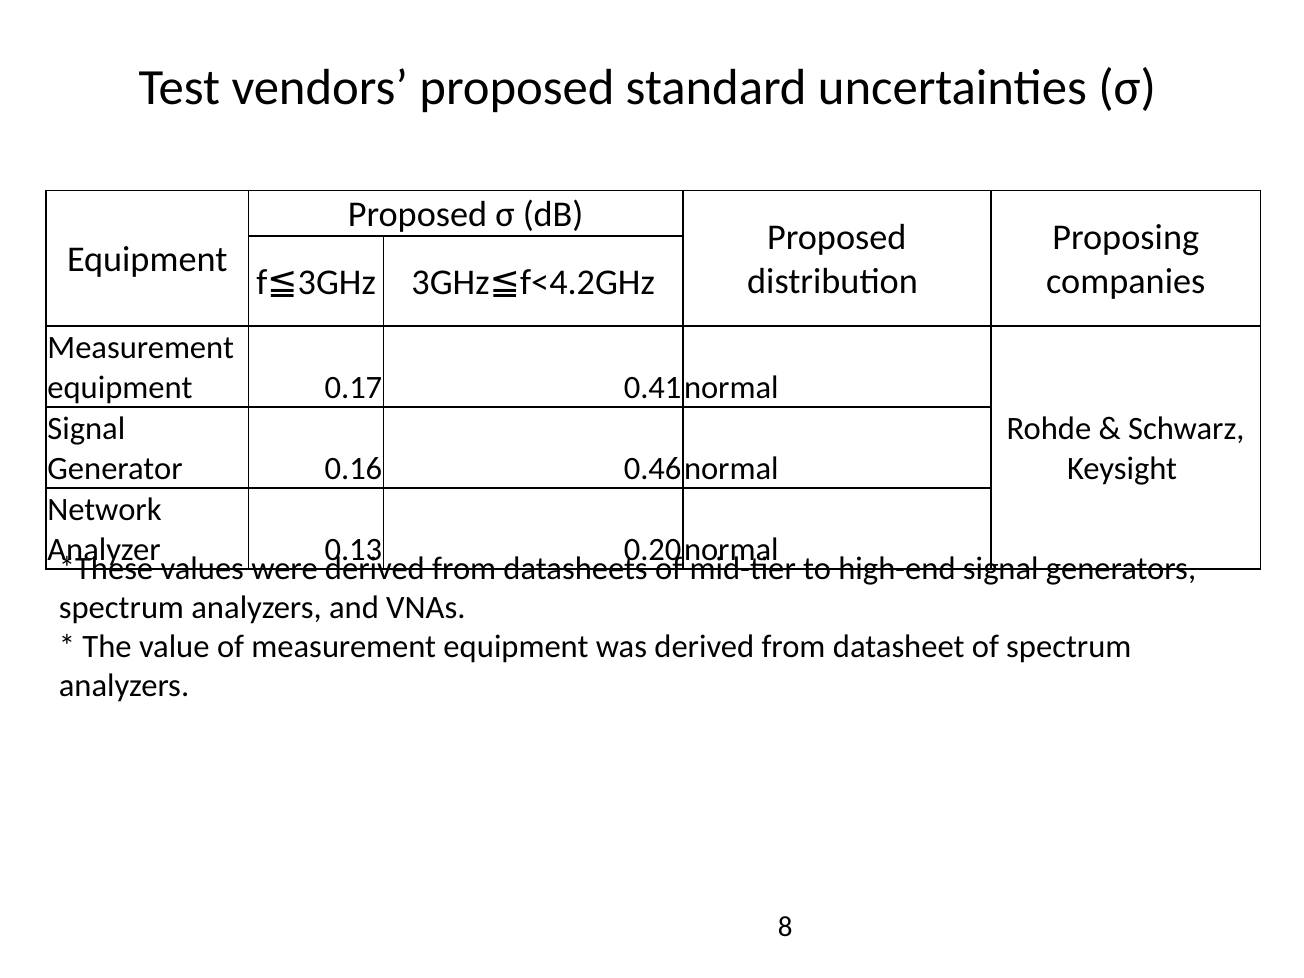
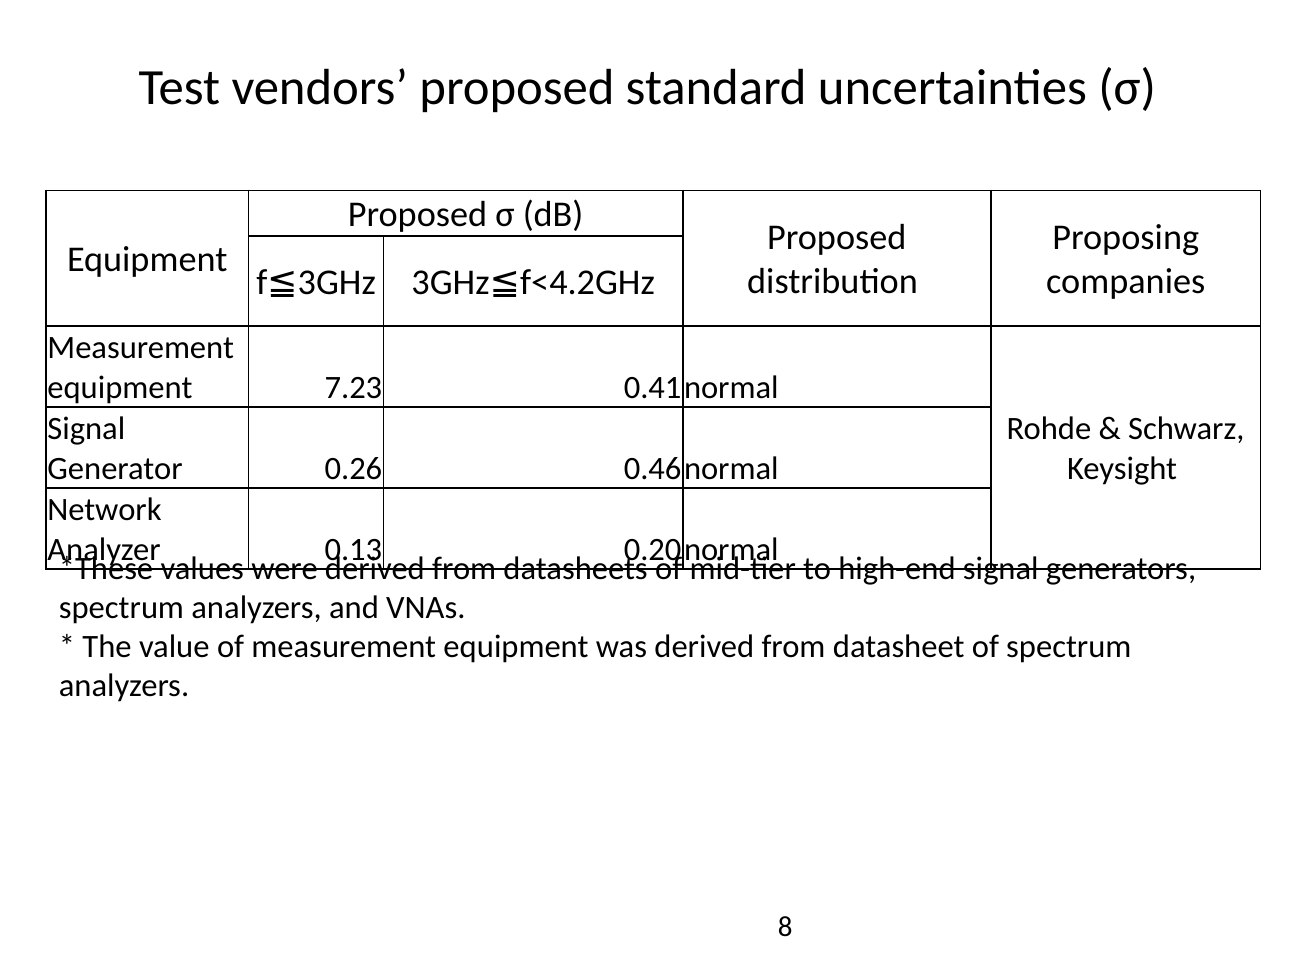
0.17: 0.17 -> 7.23 (353, 388)
0.16: 0.16 -> 0.26 (353, 469)
